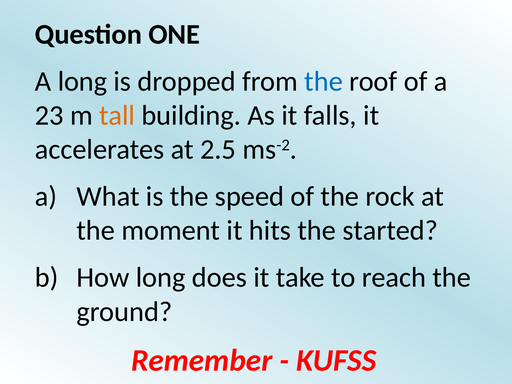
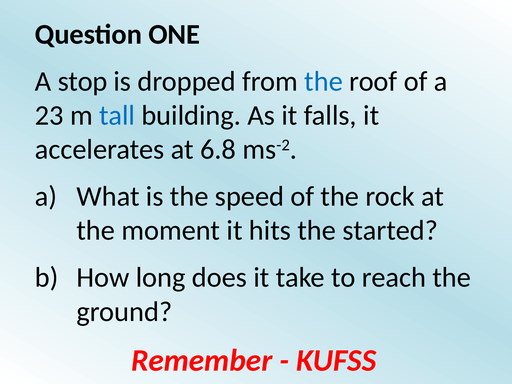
A long: long -> stop (83, 81)
tall colour: orange -> blue (117, 115)
2.5: 2.5 -> 6.8 (218, 150)
